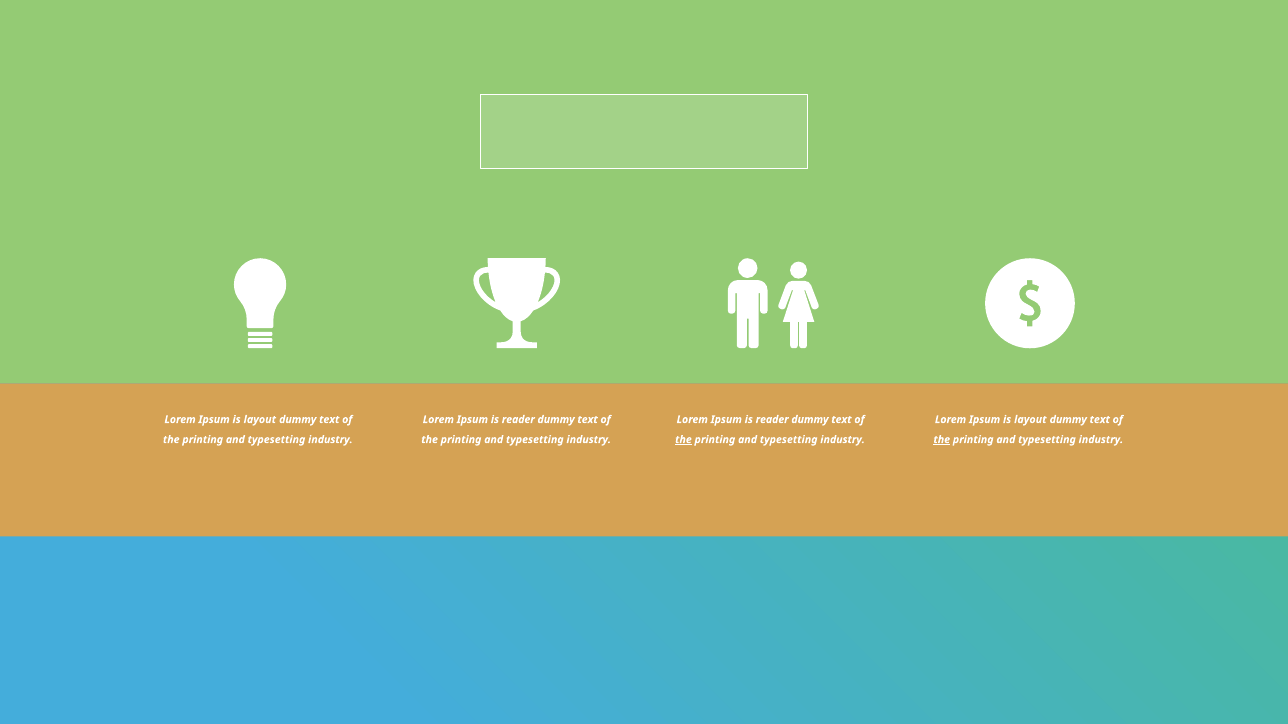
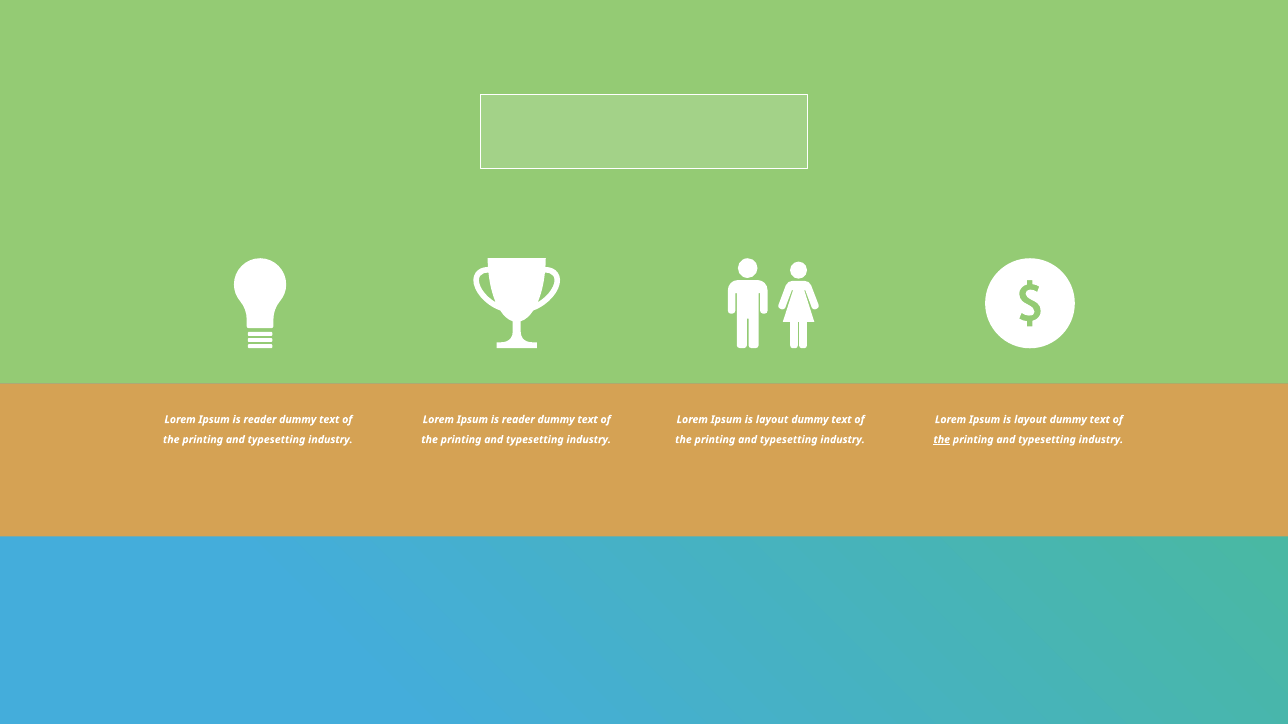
layout: layout -> reader (260, 420)
reader: reader -> layout (772, 420)
the underline: present -> none (683, 440)
